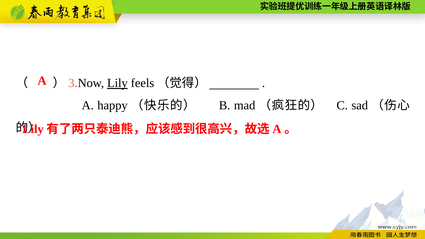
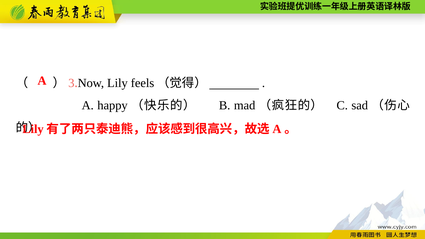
Lily underline: present -> none (117, 83)
